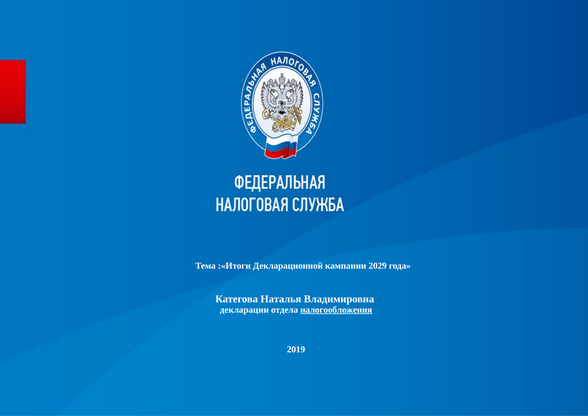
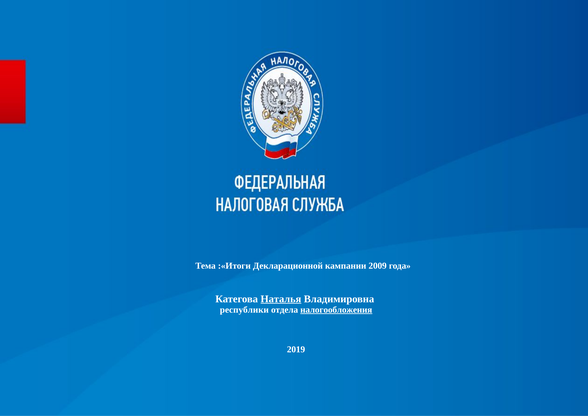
2029: 2029 -> 2009 (378, 266)
Наталья underline: none -> present (281, 299)
декларации: декларации -> республики (244, 310)
